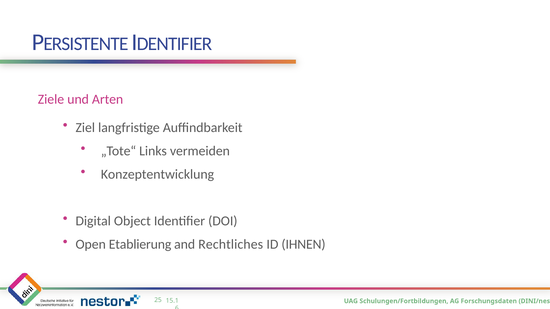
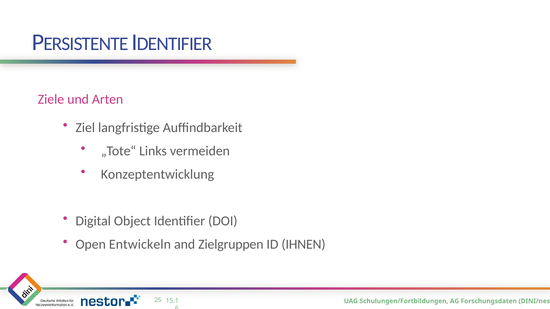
Etablierung: Etablierung -> Entwickeln (140, 245)
Rechtliches: Rechtliches -> Zielgruppen (231, 245)
